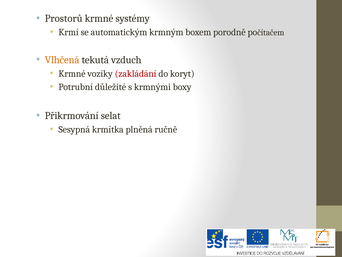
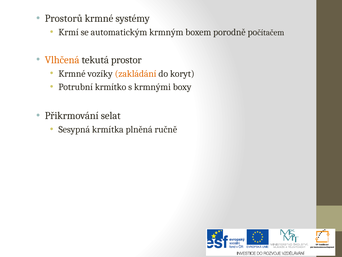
vzduch: vzduch -> prostor (126, 60)
zakládání colour: red -> orange (136, 73)
důležité: důležité -> krmítko (111, 87)
